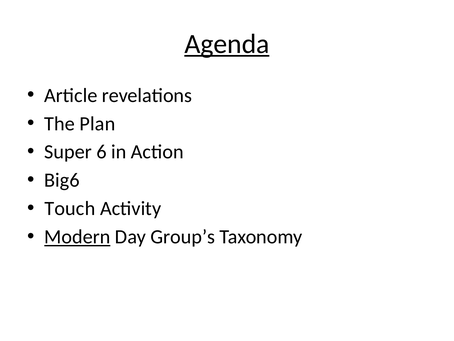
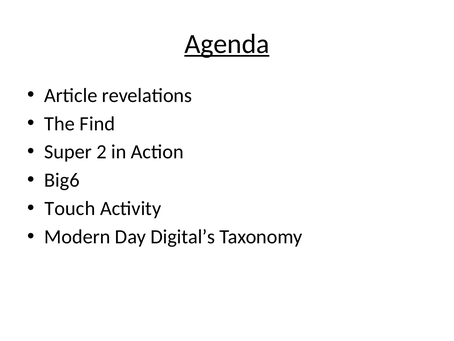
Plan: Plan -> Find (97, 123)
6: 6 -> 2 (101, 152)
Modern underline: present -> none (77, 237)
Group’s: Group’s -> Digital’s (183, 237)
